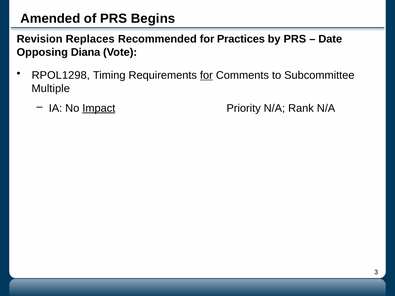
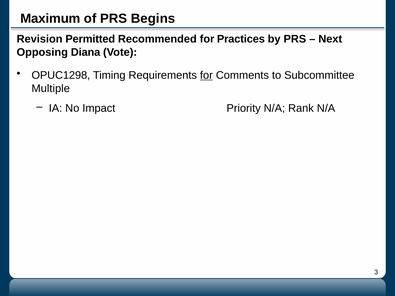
Amended: Amended -> Maximum (50, 19)
Replaces: Replaces -> Permitted (90, 39)
Date: Date -> Next (330, 39)
RPOL1298: RPOL1298 -> OPUC1298 (61, 75)
Impact underline: present -> none (99, 108)
